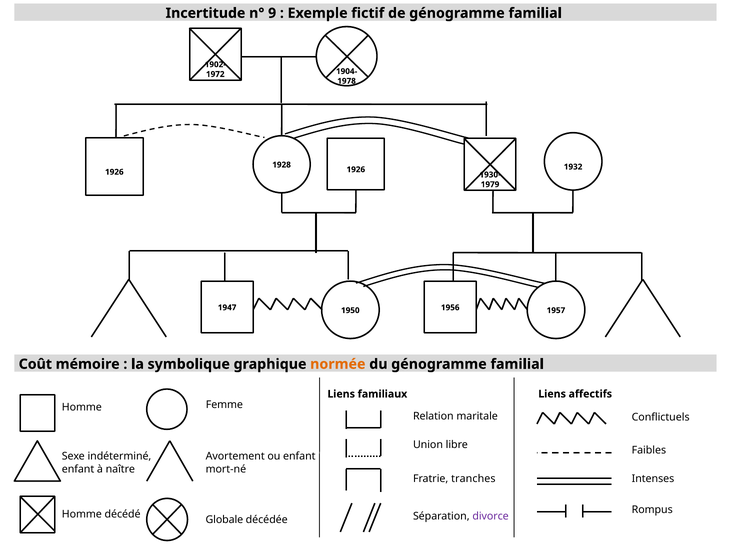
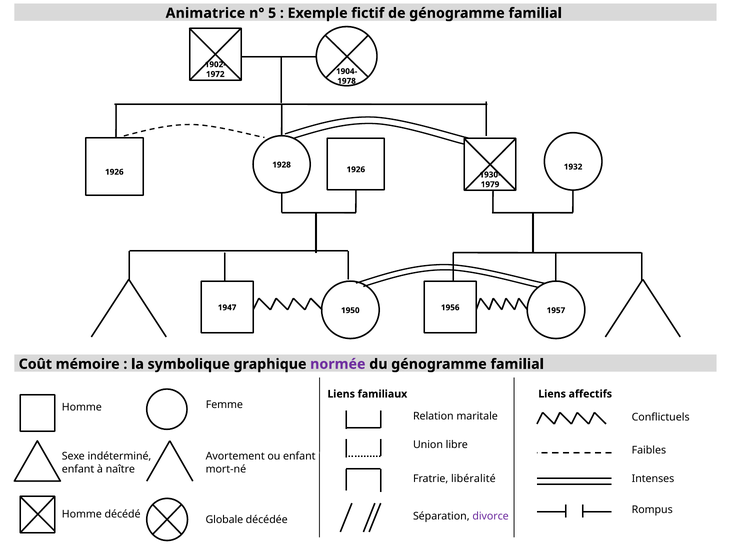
Incertitude: Incertitude -> Animatrice (205, 13)
9: 9 -> 5 (272, 13)
normée colour: orange -> purple (338, 364)
tranches: tranches -> libéralité (473, 479)
